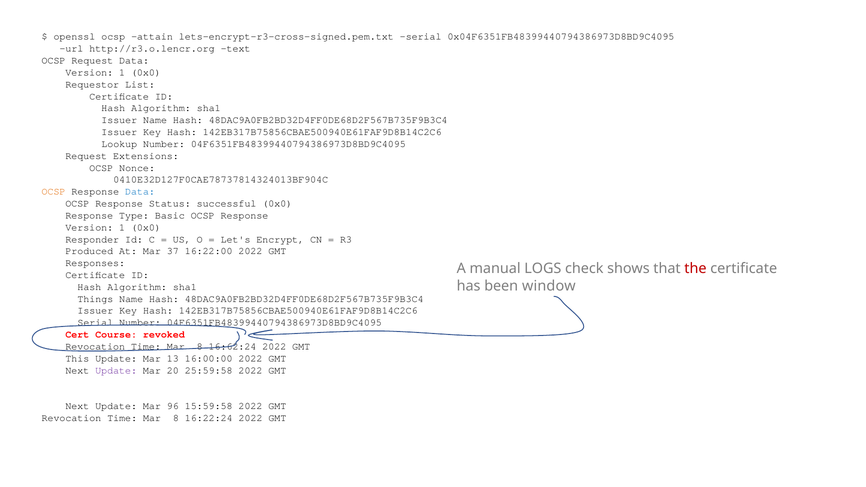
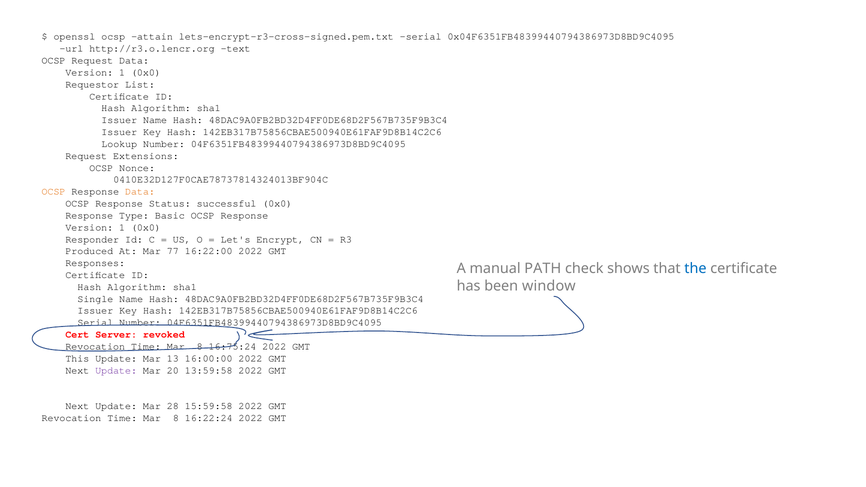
Data colour: blue -> orange (140, 192)
37: 37 -> 77 (173, 251)
LOGS: LOGS -> PATH (543, 269)
the colour: red -> blue (695, 269)
Things: Things -> Single (95, 299)
Course: Course -> Server (116, 335)
16:62:24: 16:62:24 -> 16:75:24 (232, 347)
25:59:58: 25:59:58 -> 13:59:58 (209, 370)
96: 96 -> 28 (173, 406)
